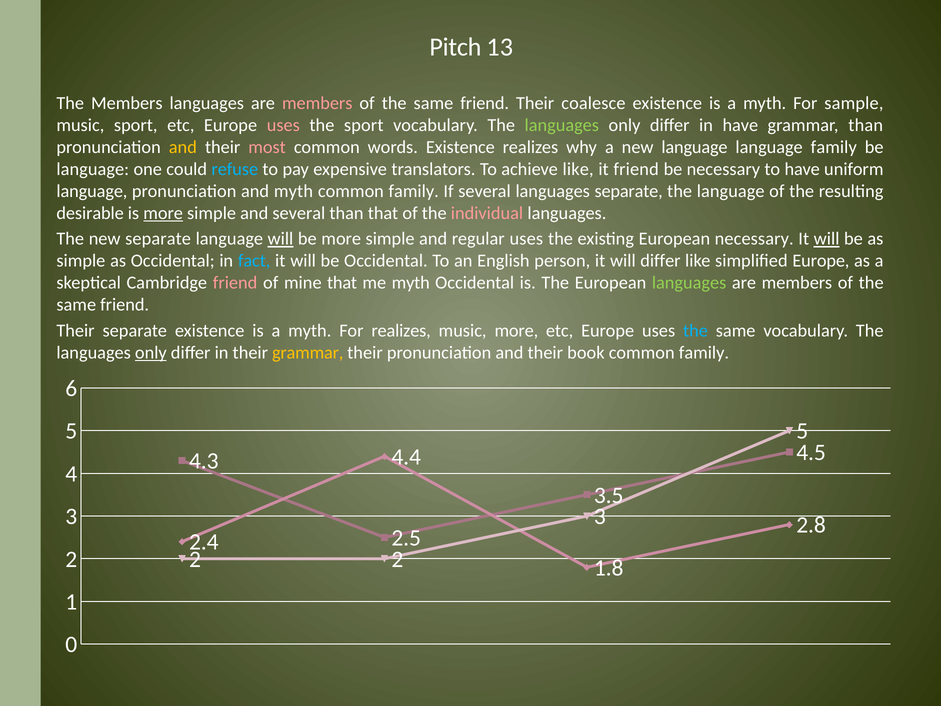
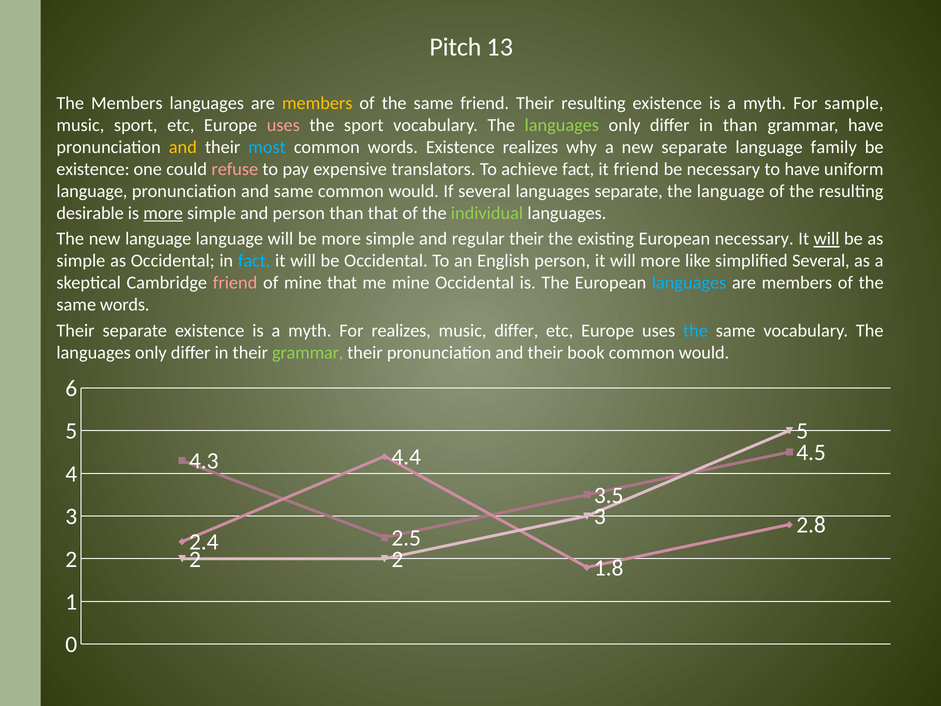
members colour: pink -> yellow (317, 103)
Their coalesce: coalesce -> resulting (593, 103)
in have: have -> than (740, 125)
grammar than: than -> have (866, 125)
most colour: pink -> light blue (267, 147)
new language: language -> separate (694, 147)
language: language -> existence (93, 169)
refuse colour: light blue -> pink (235, 169)
achieve like: like -> fact (578, 169)
and myth: myth -> same (294, 191)
family: family -> would (414, 191)
and several: several -> person (299, 213)
individual colour: pink -> light green (487, 213)
new separate: separate -> language (158, 239)
will underline: present -> none (280, 239)
regular uses: uses -> their (527, 239)
will differ: differ -> more (660, 261)
simplified Europe: Europe -> Several (821, 261)
me myth: myth -> mine (411, 283)
languages colour: light green -> light blue (689, 283)
friend: friend -> words (125, 305)
music more: more -> differ (516, 330)
only underline: present -> none (151, 353)
grammar colour: yellow -> light green (308, 353)
family: family -> would (704, 353)
